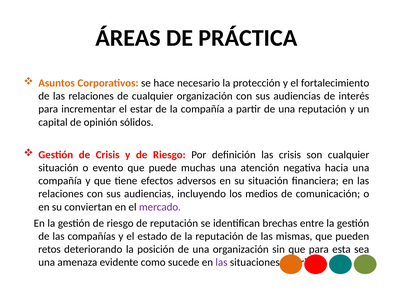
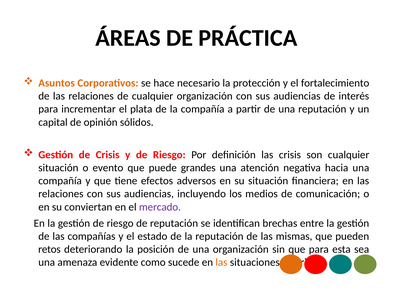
estar: estar -> plata (141, 109)
muchas: muchas -> grandes (198, 168)
las colour: purple -> orange (221, 263)
